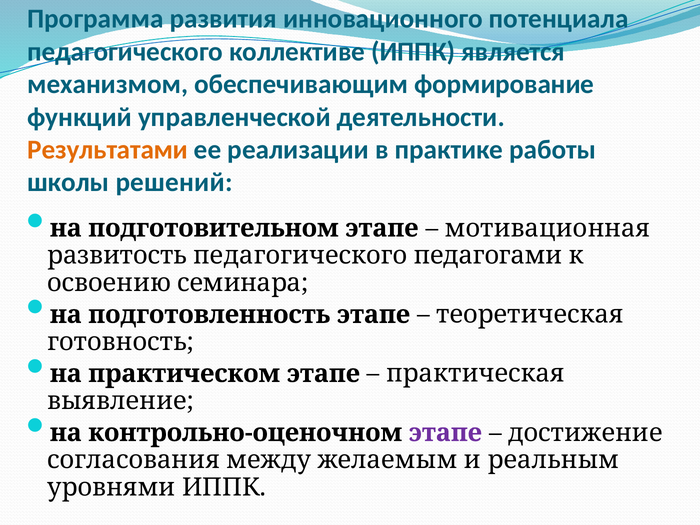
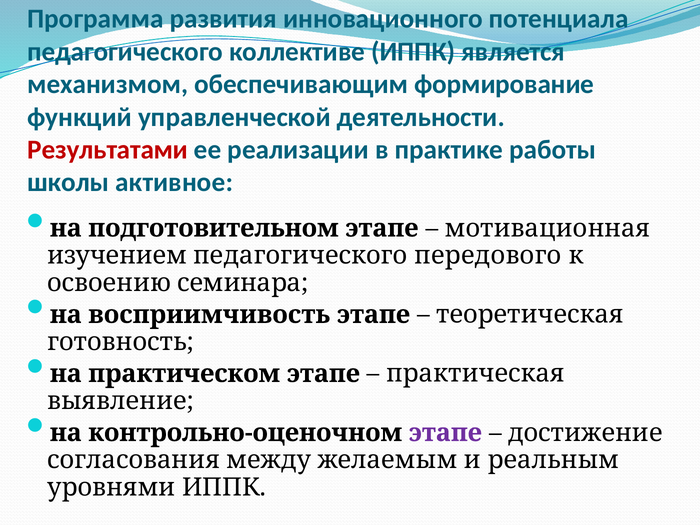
Результатами colour: orange -> red (108, 150)
решений: решений -> активное (174, 182)
развитость: развитость -> изучением (117, 255)
педагогами: педагогами -> передового (488, 255)
подготовленность: подготовленность -> восприимчивость (209, 315)
